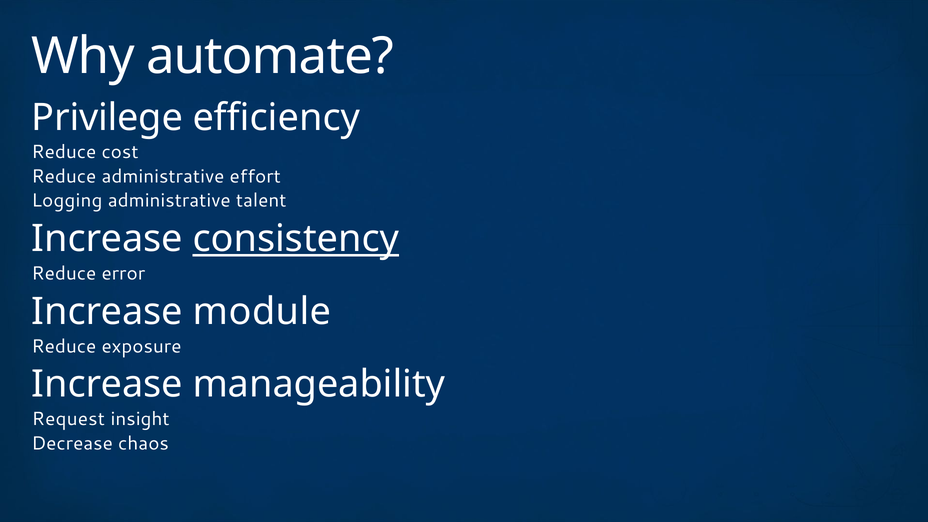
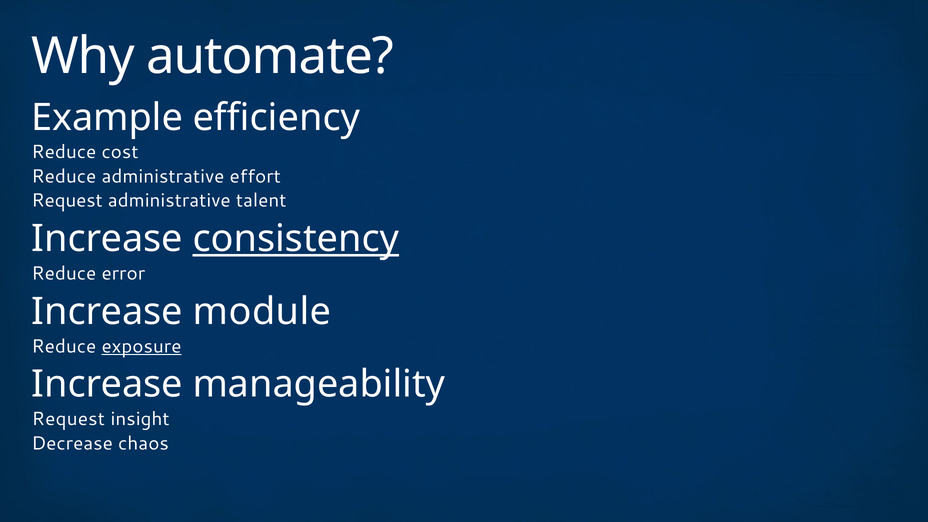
Privilege: Privilege -> Example (107, 118)
Logging: Logging -> Request (67, 201)
exposure underline: none -> present (141, 346)
